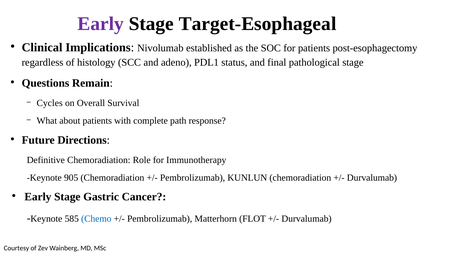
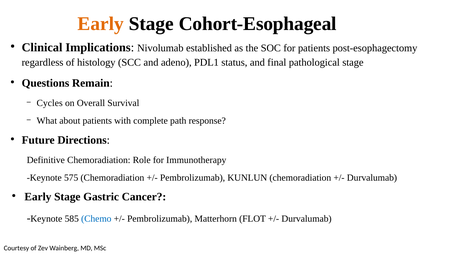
Early colour: purple -> orange (101, 24)
Target-Esophageal: Target-Esophageal -> Cohort-Esophageal (258, 24)
905: 905 -> 575 (71, 177)
